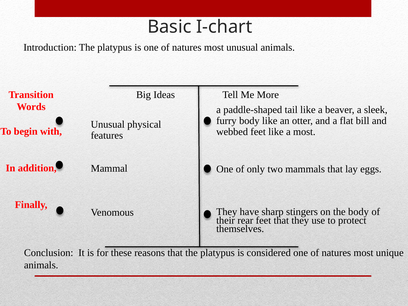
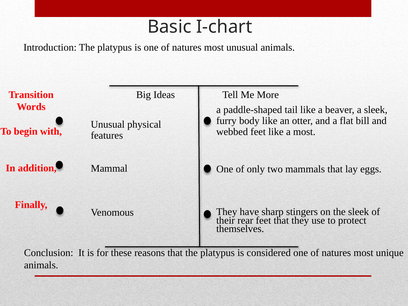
the body: body -> sleek (359, 212)
